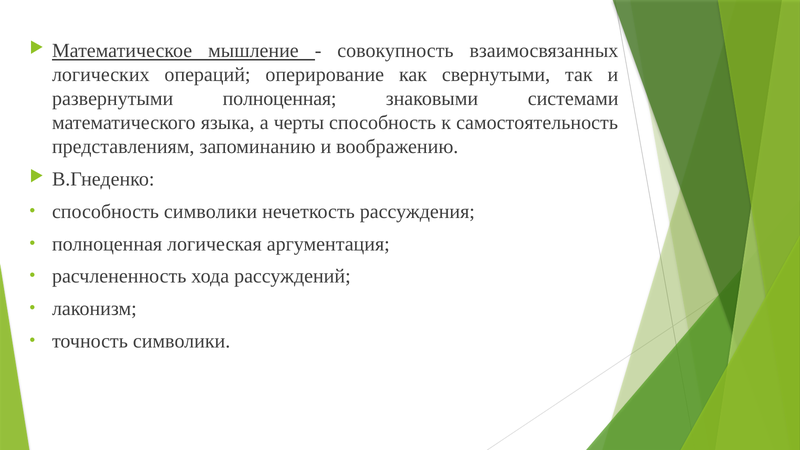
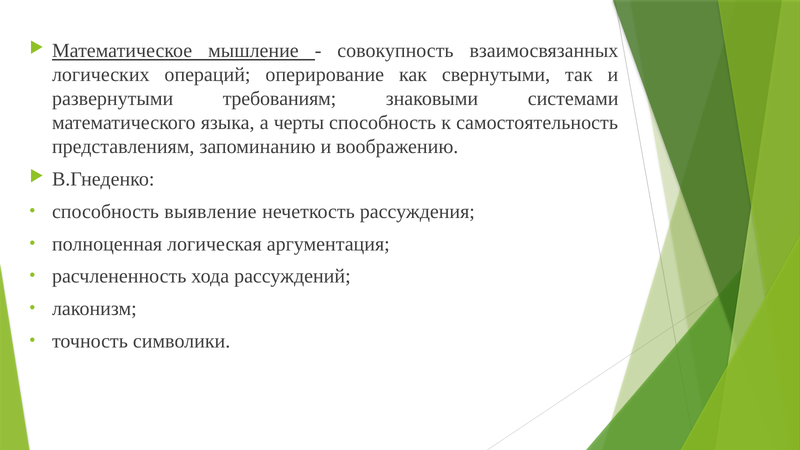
развернутыми полноценная: полноценная -> требованиям (280, 99)
способность символики: символики -> выявление (210, 212)
